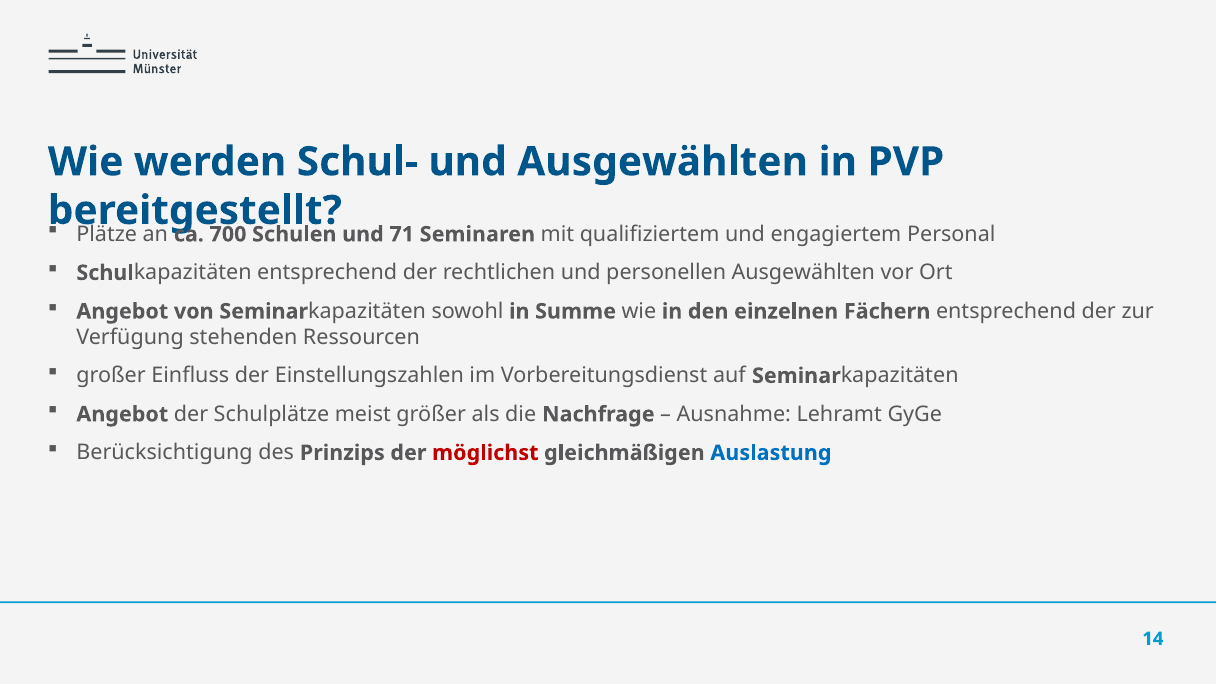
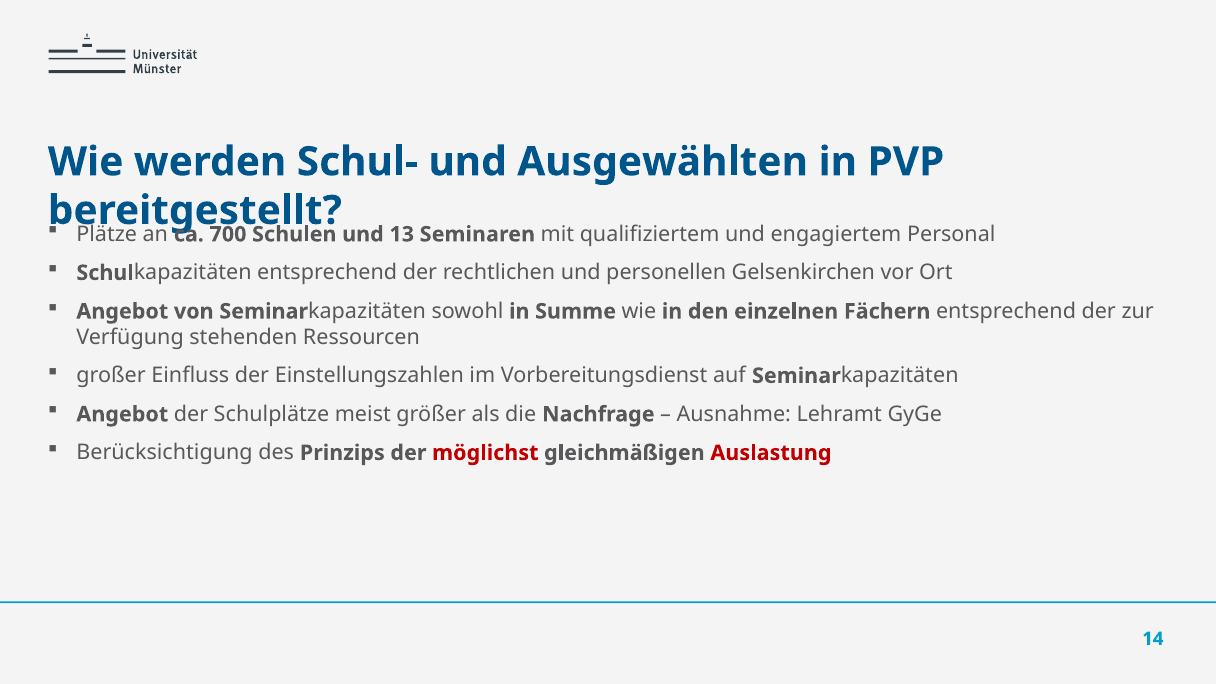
71: 71 -> 13 (402, 234)
personellen Ausgewählten: Ausgewählten -> Gelsenkirchen (803, 273)
Auslastung colour: blue -> red (771, 453)
